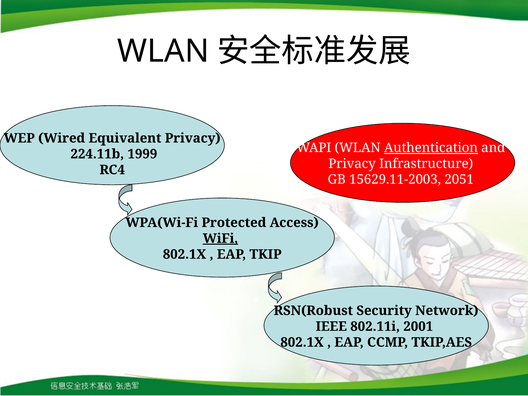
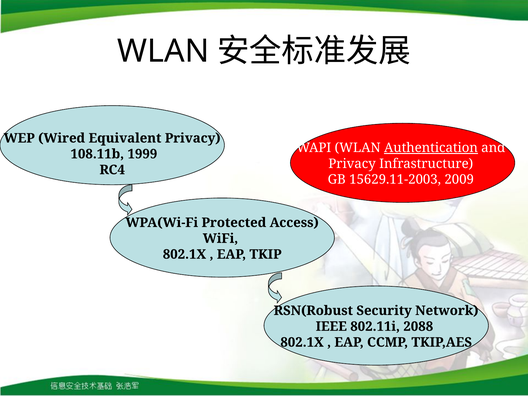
224.11b: 224.11b -> 108.11b (97, 154)
2051: 2051 -> 2009 (459, 180)
WiFi underline: present -> none (220, 238)
2001: 2001 -> 2088 (418, 326)
